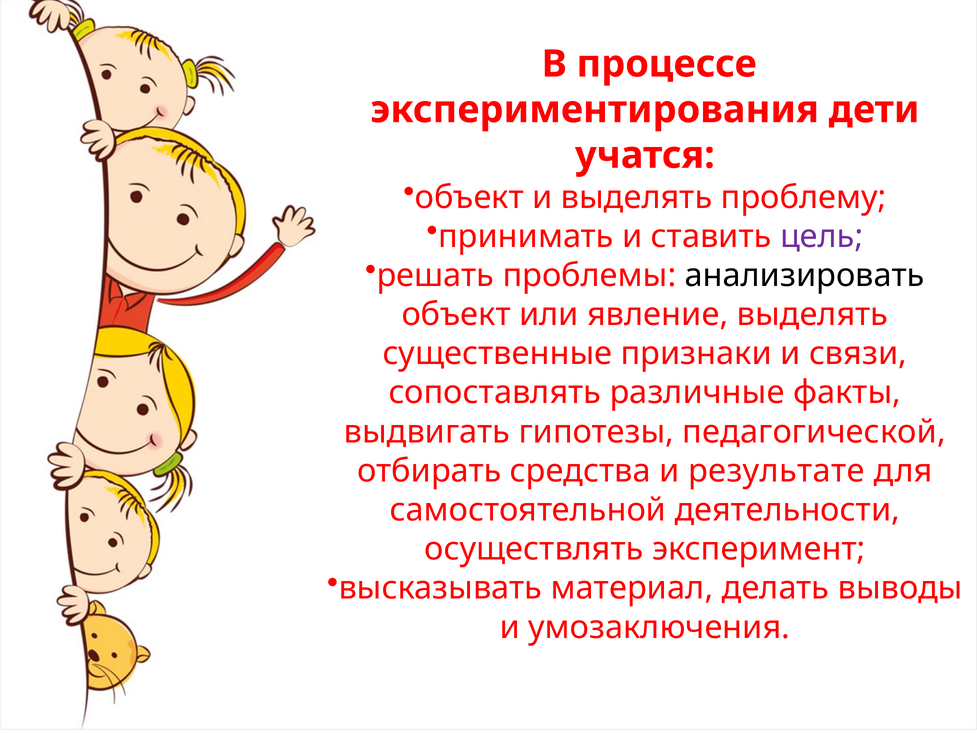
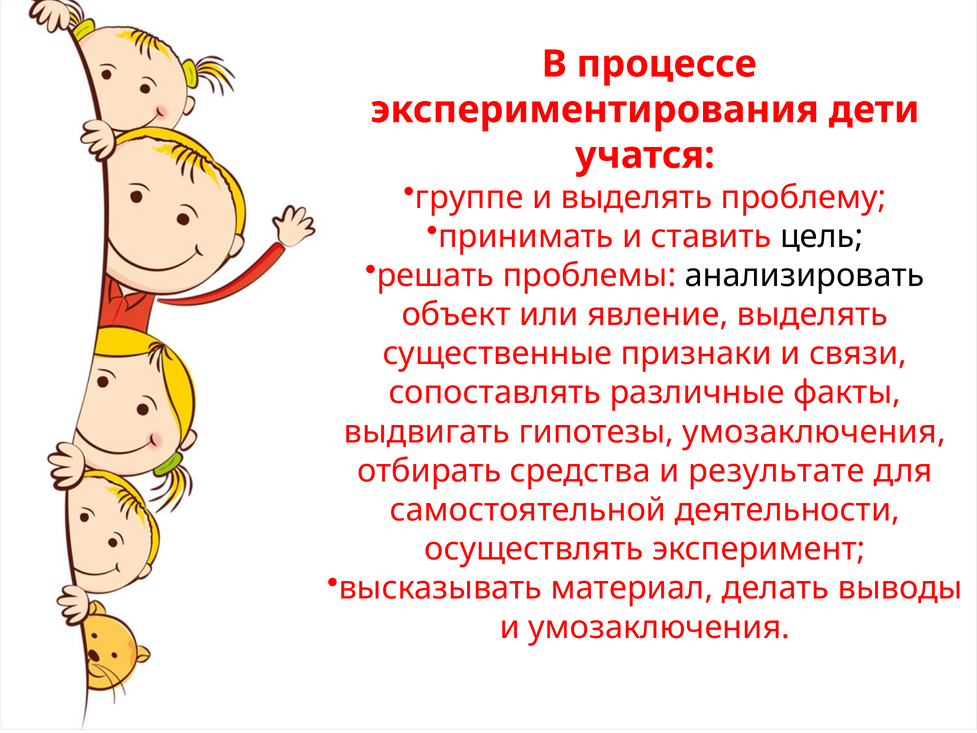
объект: объект -> группе (469, 197)
цель colour: purple -> black (822, 236)
гипотезы педагогической: педагогической -> умозаключения (814, 432)
